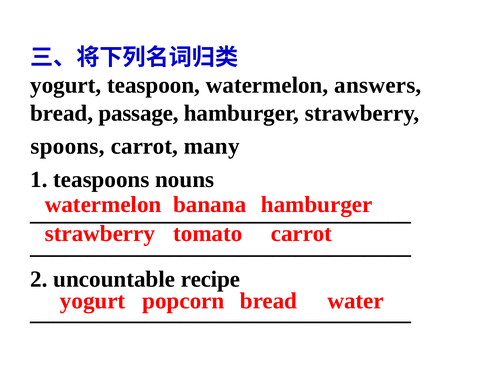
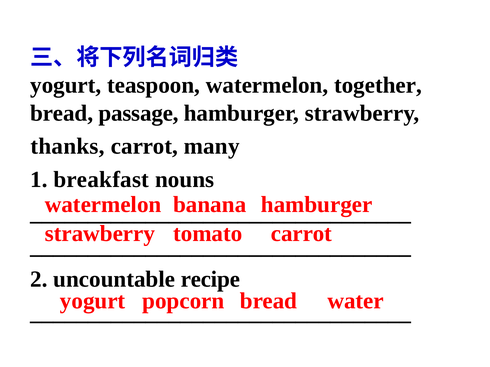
answers: answers -> together (378, 85)
spoons: spoons -> thanks (68, 147)
teaspoons: teaspoons -> breakfast (101, 180)
